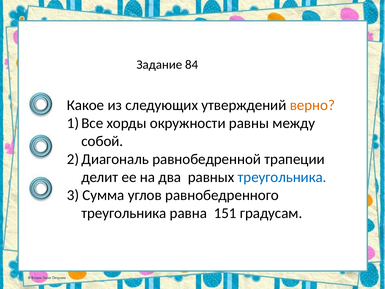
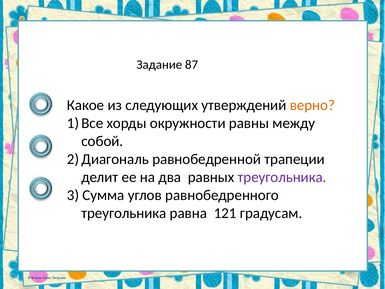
84: 84 -> 87 (192, 65)
треугольника colour: blue -> purple (282, 177)
151: 151 -> 121 (225, 213)
